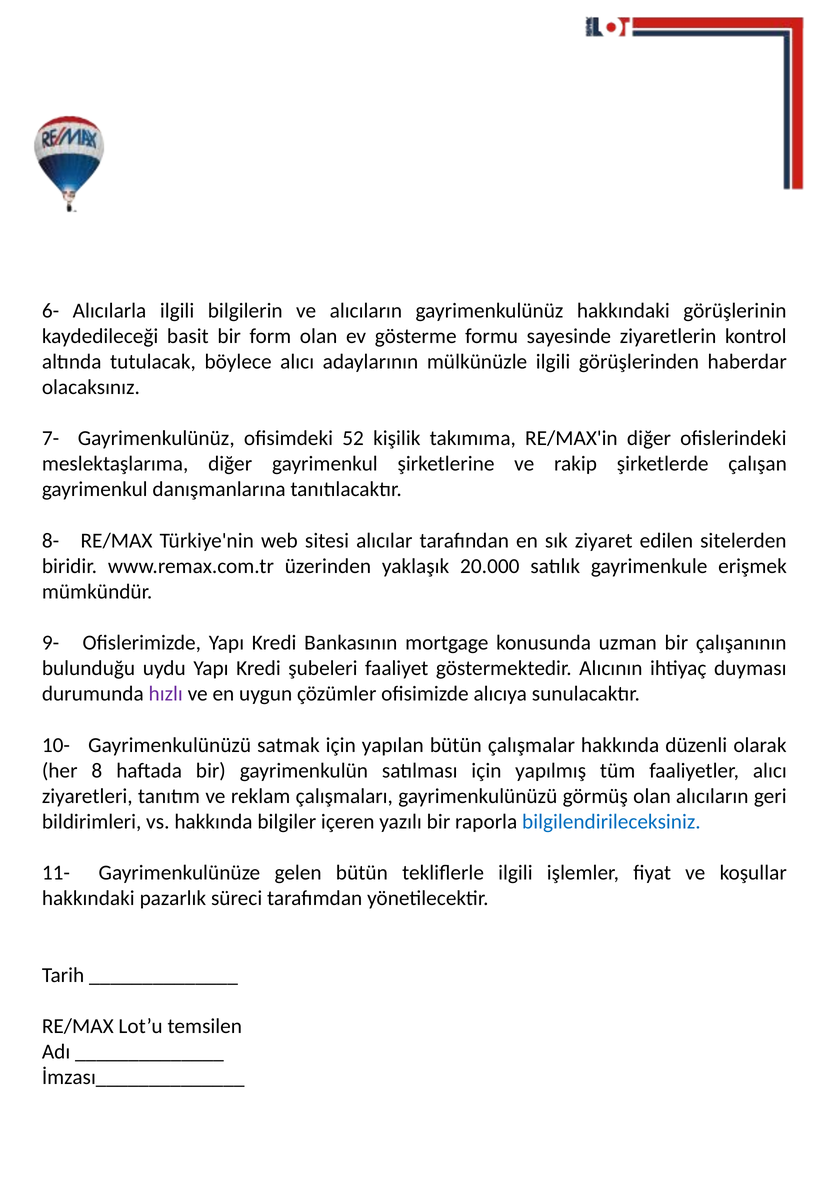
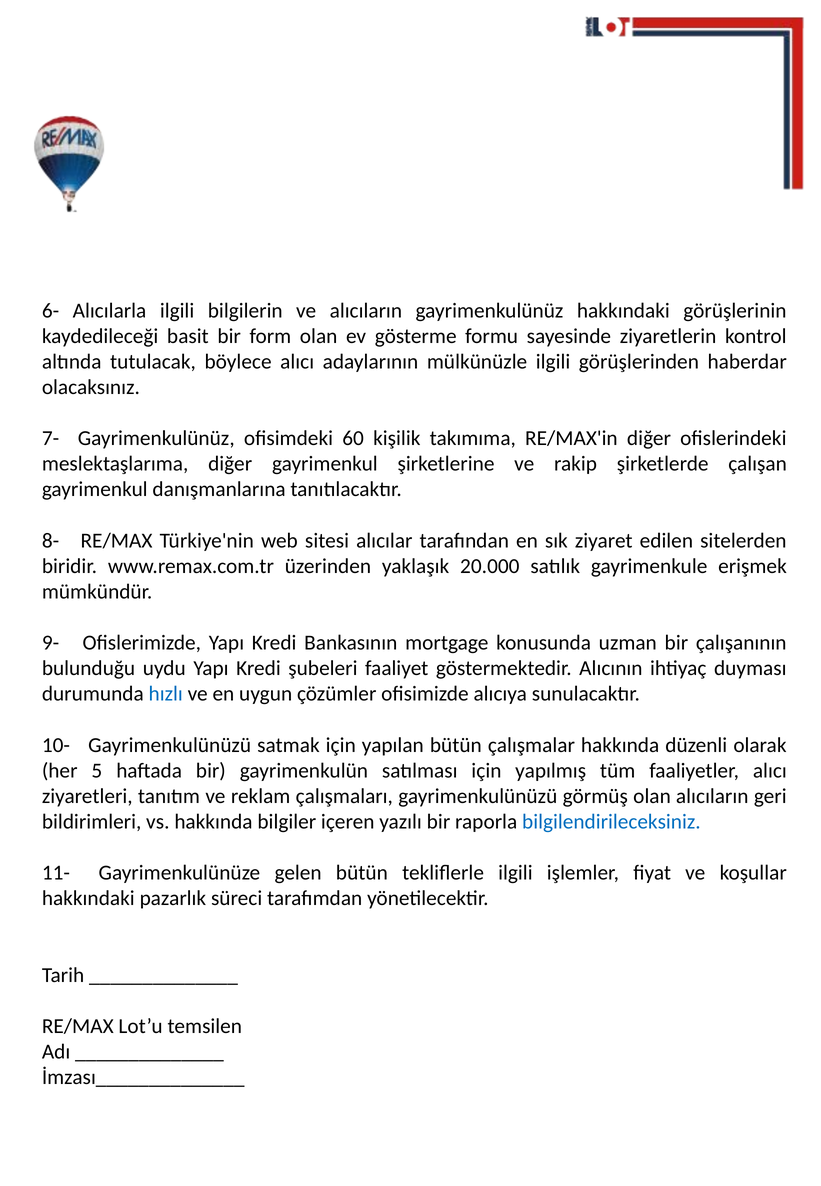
52: 52 -> 60 (353, 438)
hızlı colour: purple -> blue (166, 694)
8: 8 -> 5 (97, 771)
